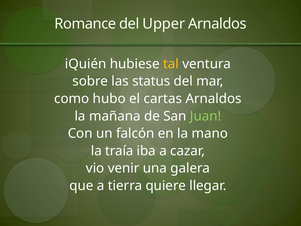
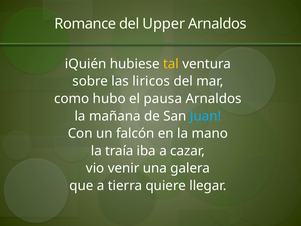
status: status -> liricos (151, 81)
cartas: cartas -> pausa (163, 99)
Juan colour: light green -> light blue (206, 116)
